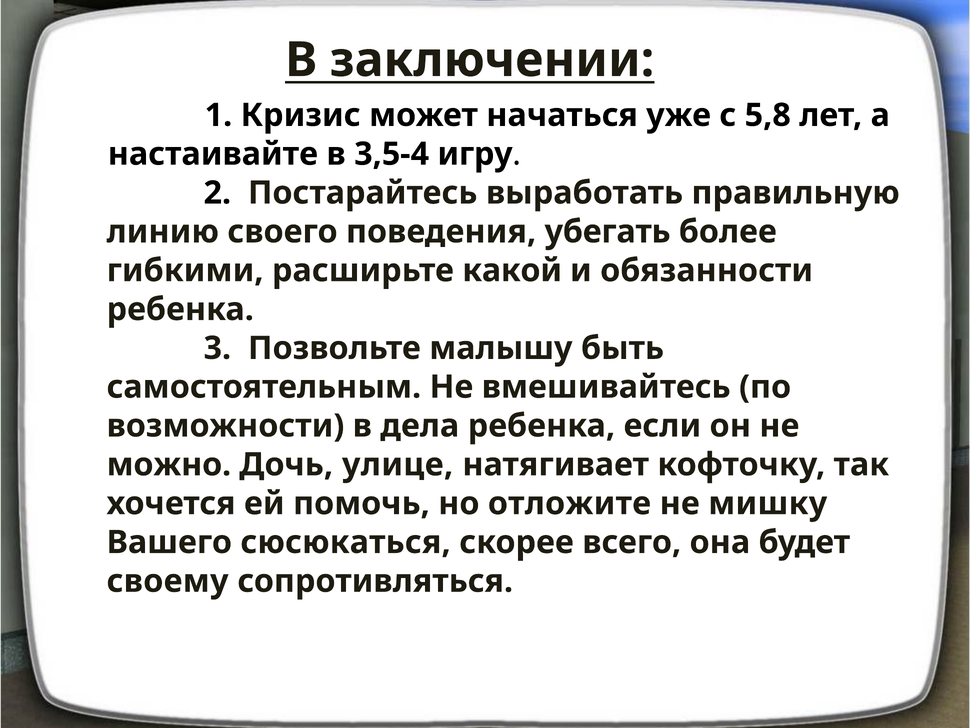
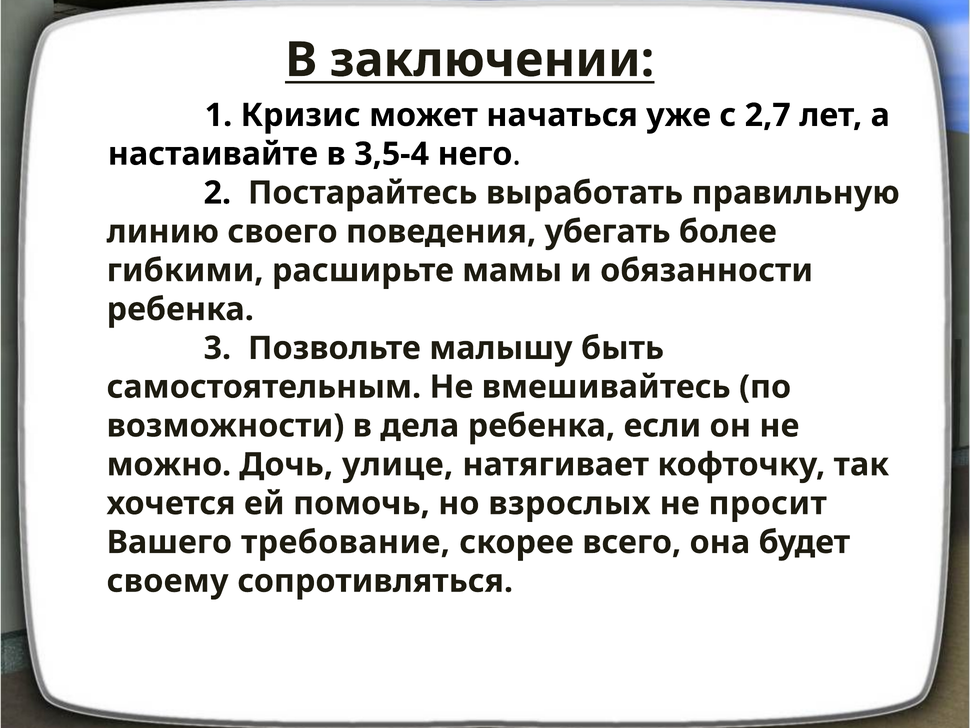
5,8: 5,8 -> 2,7 (768, 115)
игру: игру -> него (475, 154)
какой: какой -> мамы (512, 270)
отложите: отложите -> взрослых (569, 503)
мишку: мишку -> просит (768, 503)
сюсюкаться: сюсюкаться -> требование (345, 542)
